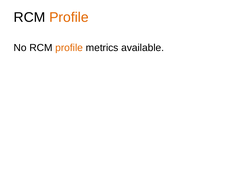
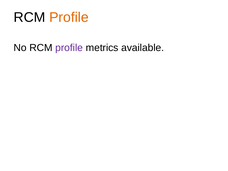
profile colour: orange -> purple (69, 48)
